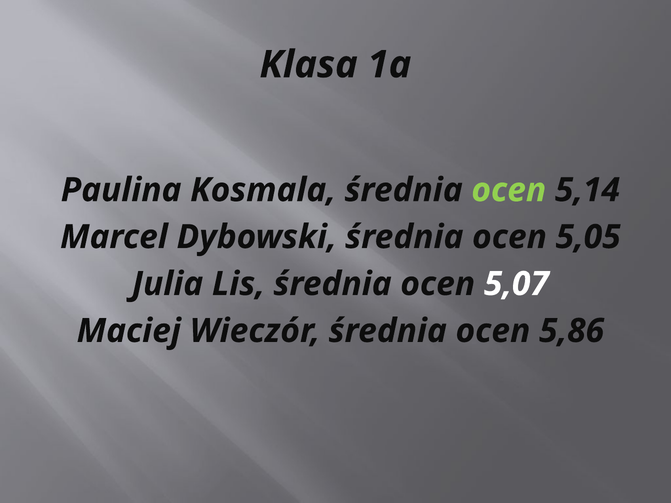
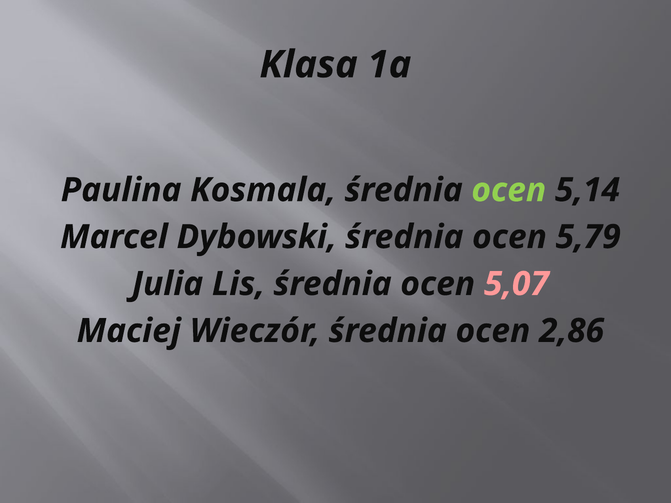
5,05: 5,05 -> 5,79 (588, 237)
5,07 colour: white -> pink (516, 284)
5,86: 5,86 -> 2,86 (572, 331)
